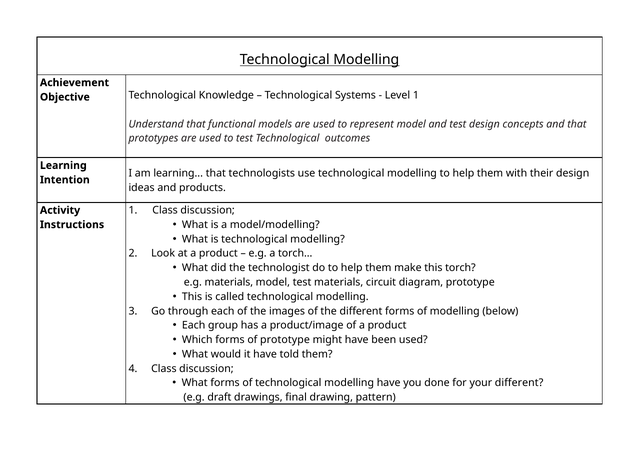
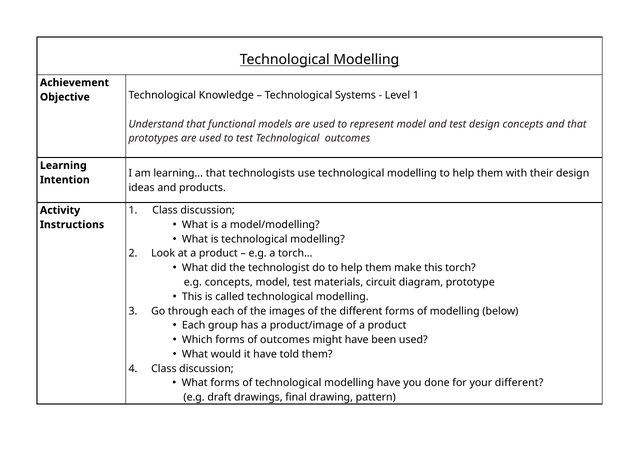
e.g materials: materials -> concepts (229, 282)
of prototype: prototype -> outcomes (285, 339)
